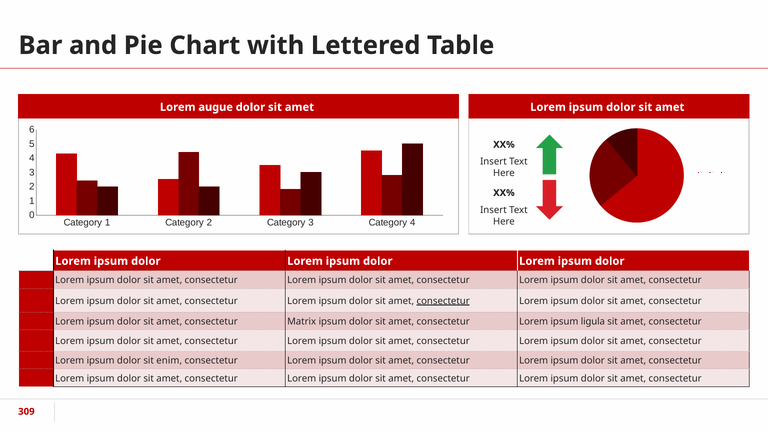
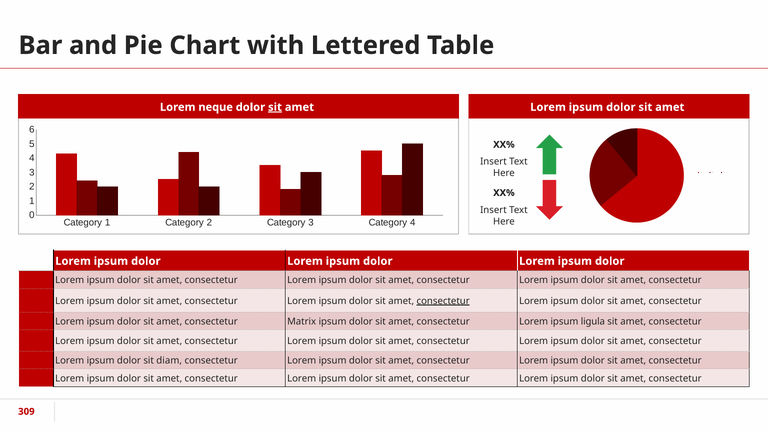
augue: augue -> neque (216, 107)
sit underline: none -> present (275, 107)
enim: enim -> diam (169, 361)
